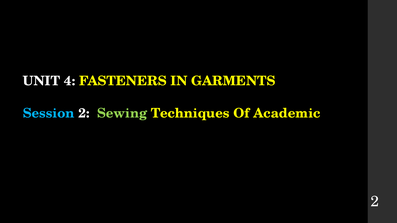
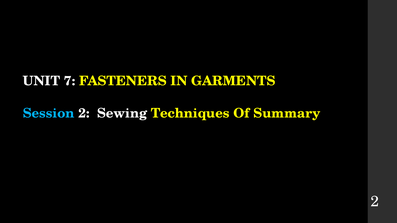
4: 4 -> 7 (70, 81)
Sewing colour: light green -> white (122, 113)
Academic: Academic -> Summary (287, 113)
